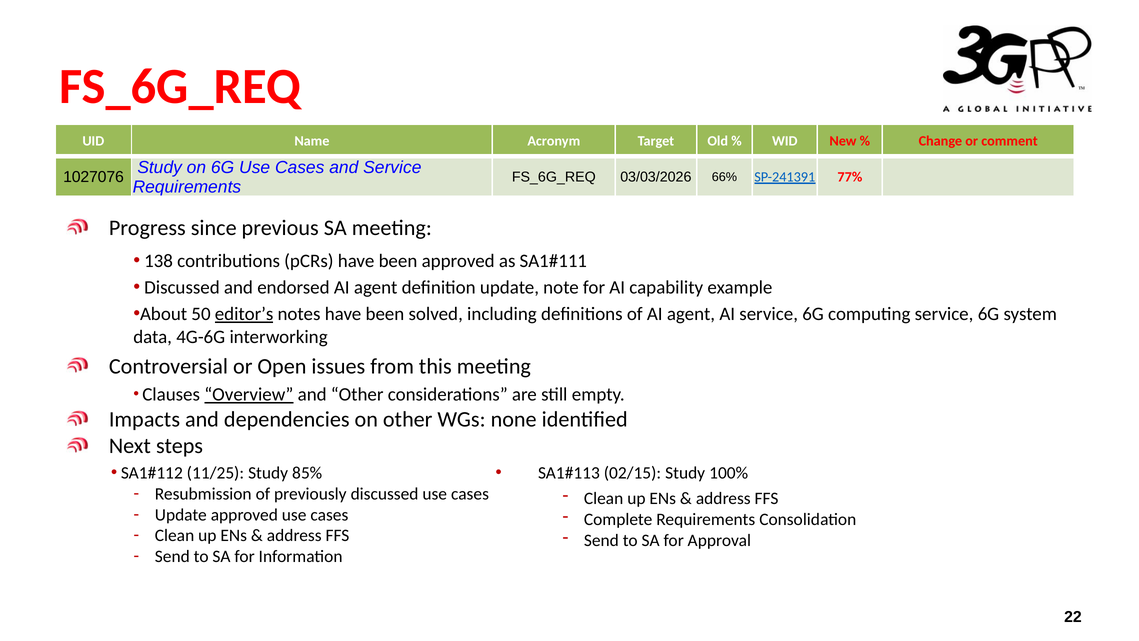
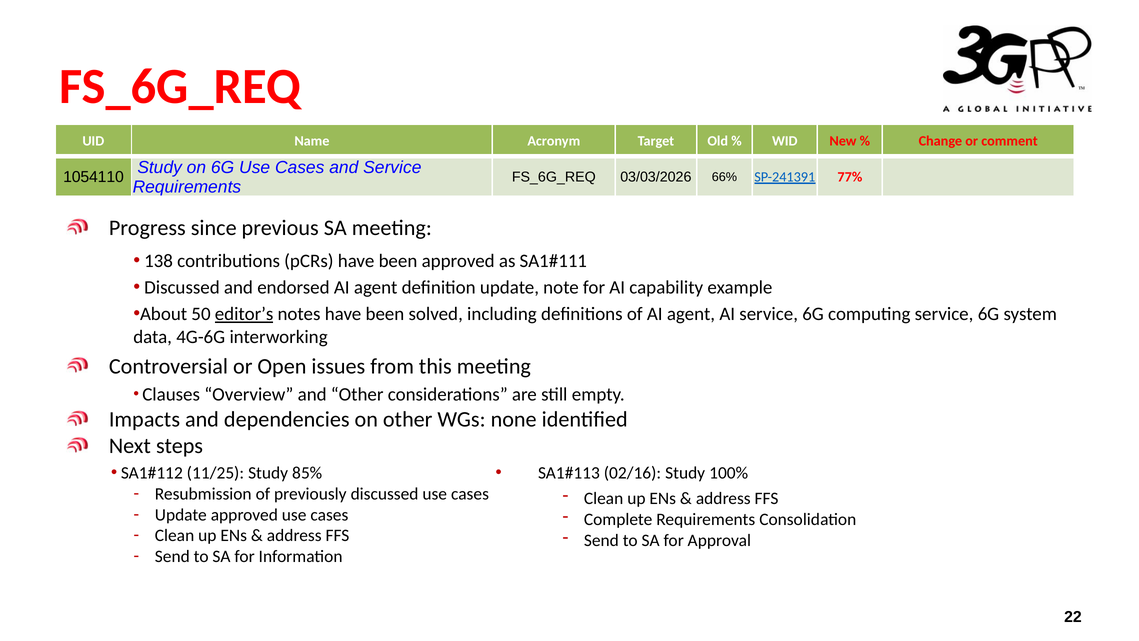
1027076: 1027076 -> 1054110 (93, 177)
Overview underline: present -> none (249, 394)
02/15: 02/15 -> 02/16 (632, 473)
